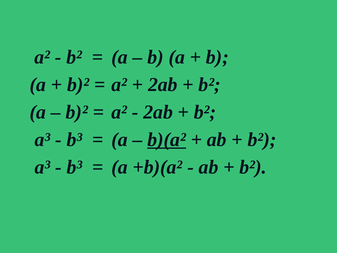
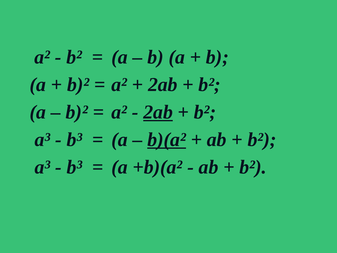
2ab underline: none -> present (158, 112)
